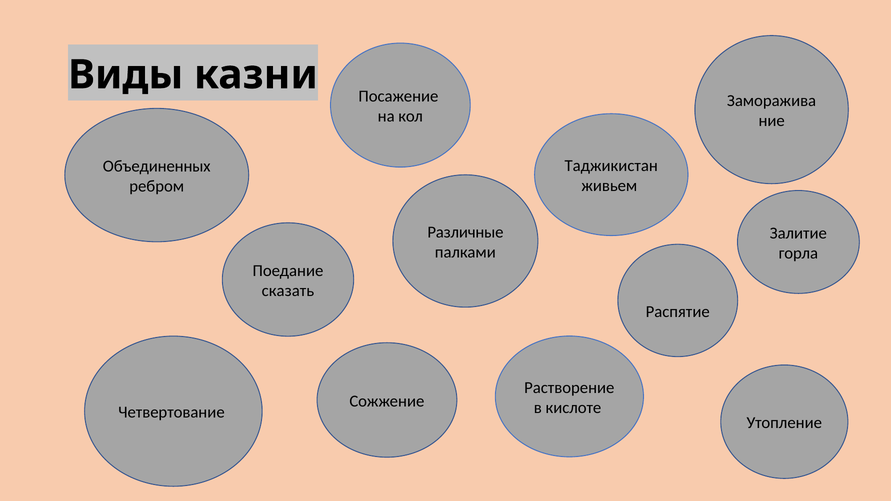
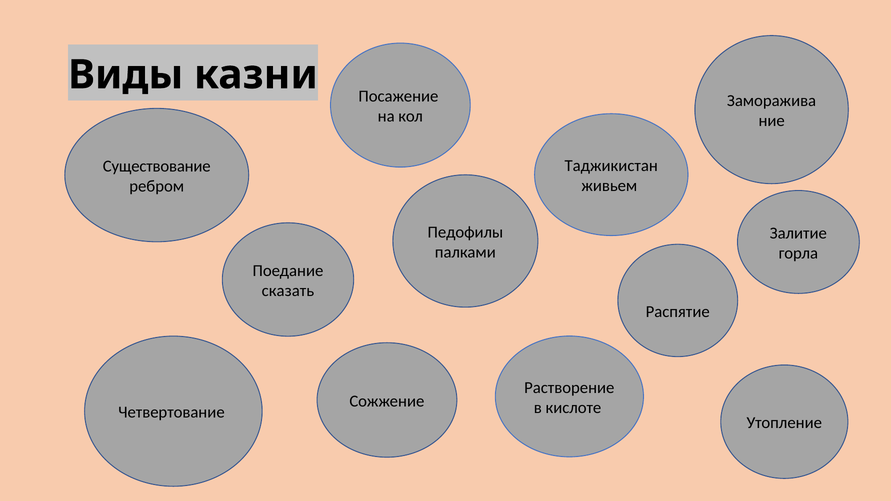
Объединенных: Объединенных -> Существование (157, 166)
Различные: Различные -> Педофилы (465, 232)
